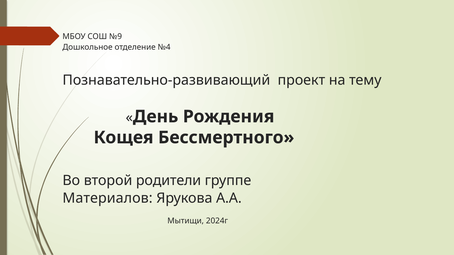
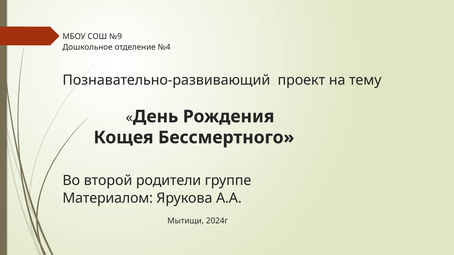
Материалов: Материалов -> Материалом (108, 198)
